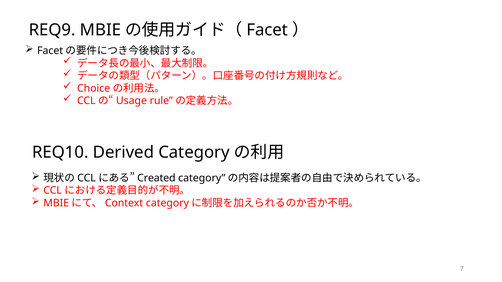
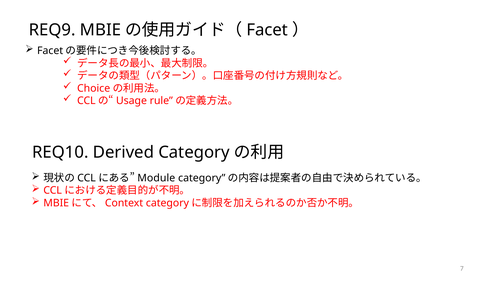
Created: Created -> Module (156, 178)
